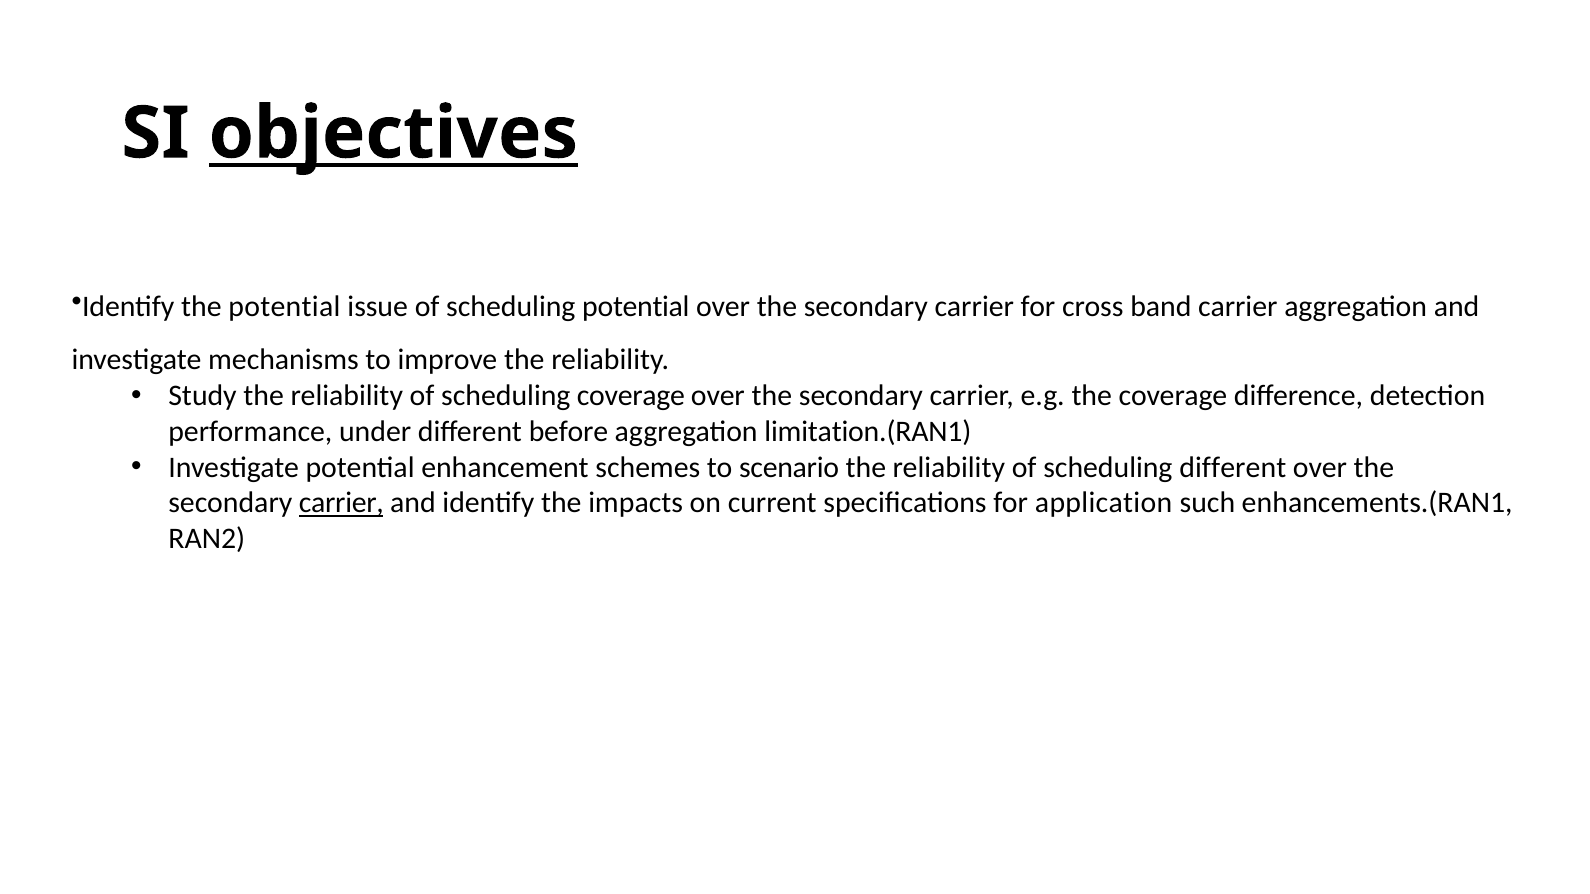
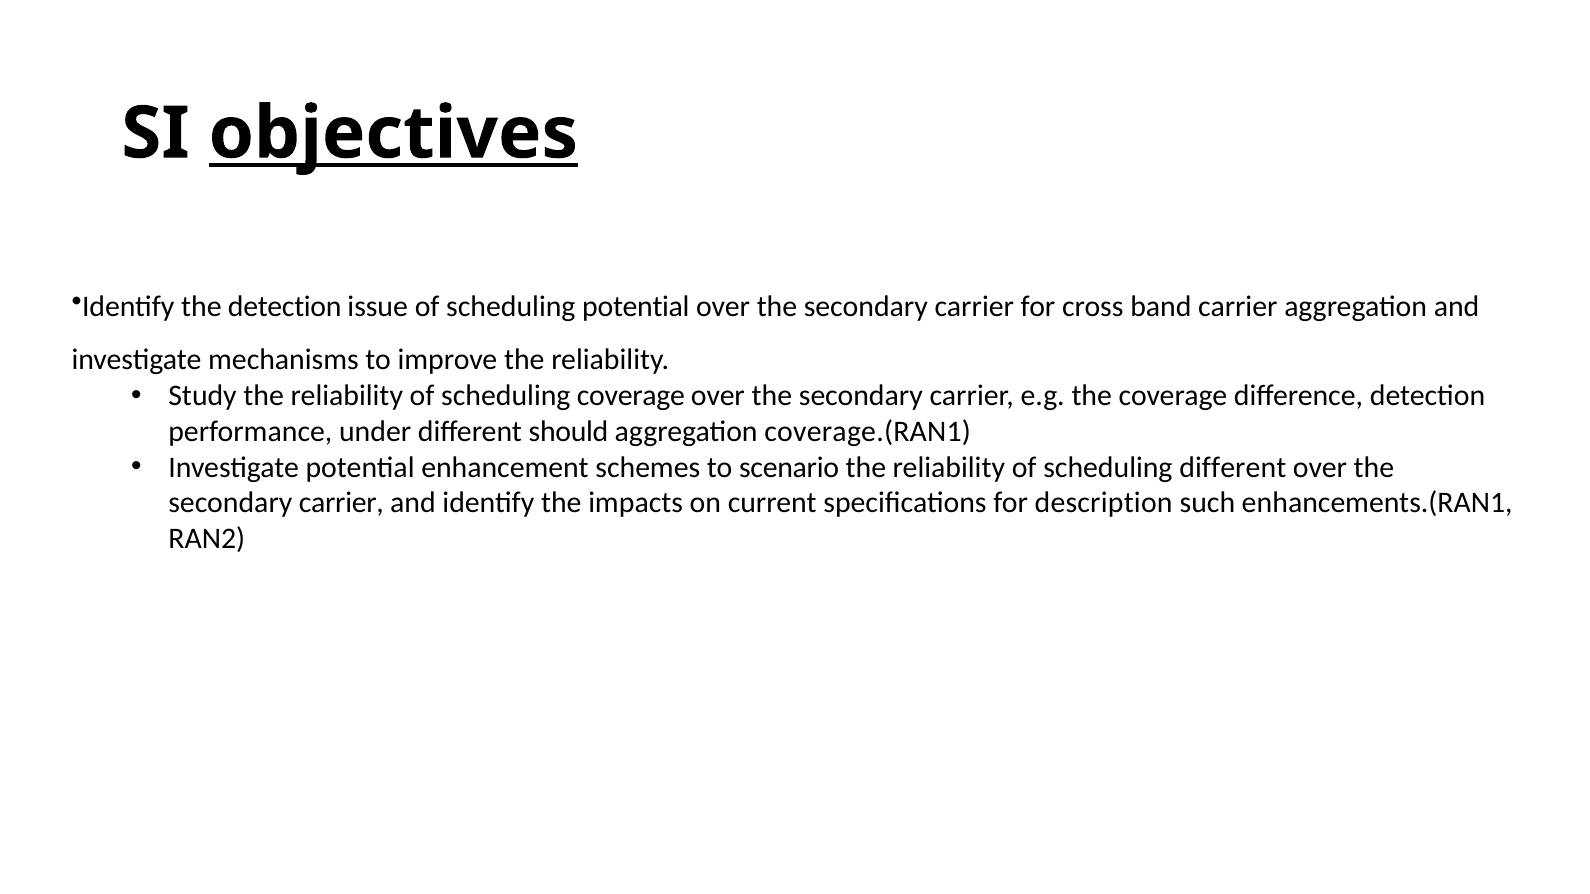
the potential: potential -> detection (285, 307)
before: before -> should (569, 432)
limitation.(RAN1: limitation.(RAN1 -> coverage.(RAN1 (868, 432)
carrier underline: present -> none (341, 503)
application: application -> description (1104, 503)
